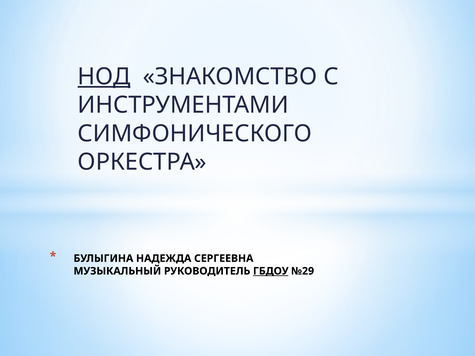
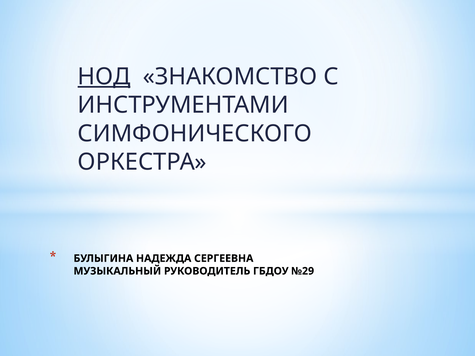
ГБДОУ underline: present -> none (271, 271)
